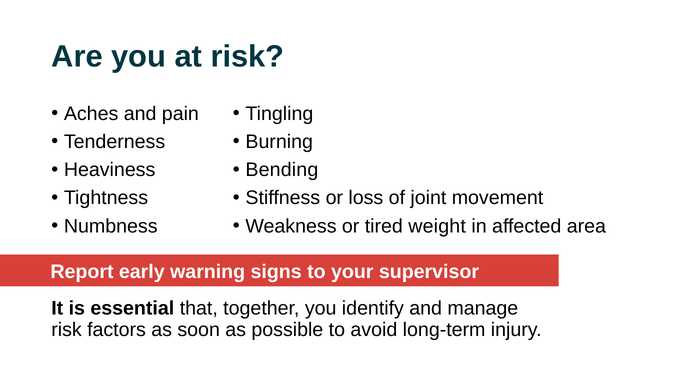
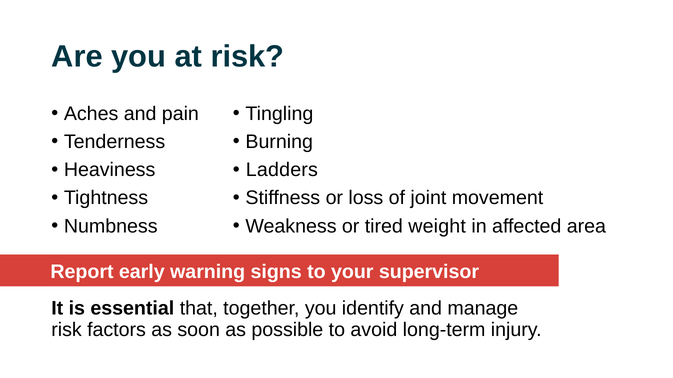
Bending: Bending -> Ladders (282, 170)
